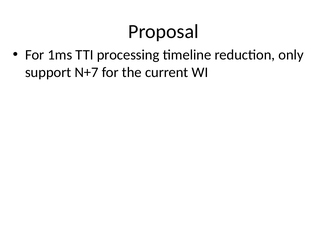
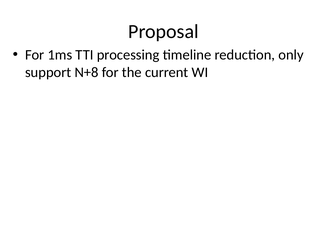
N+7: N+7 -> N+8 (87, 72)
